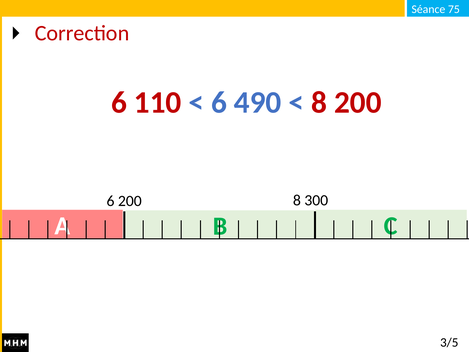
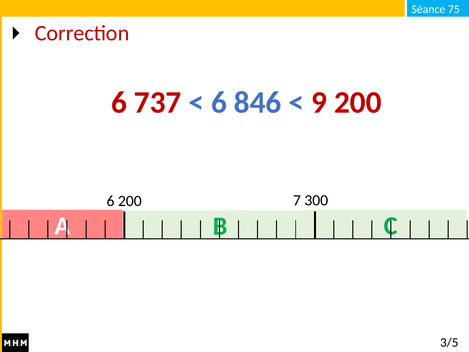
110: 110 -> 737 (158, 102)
490: 490 -> 846 (258, 102)
8: 8 -> 9 (319, 102)
200 8: 8 -> 7 (297, 200)
